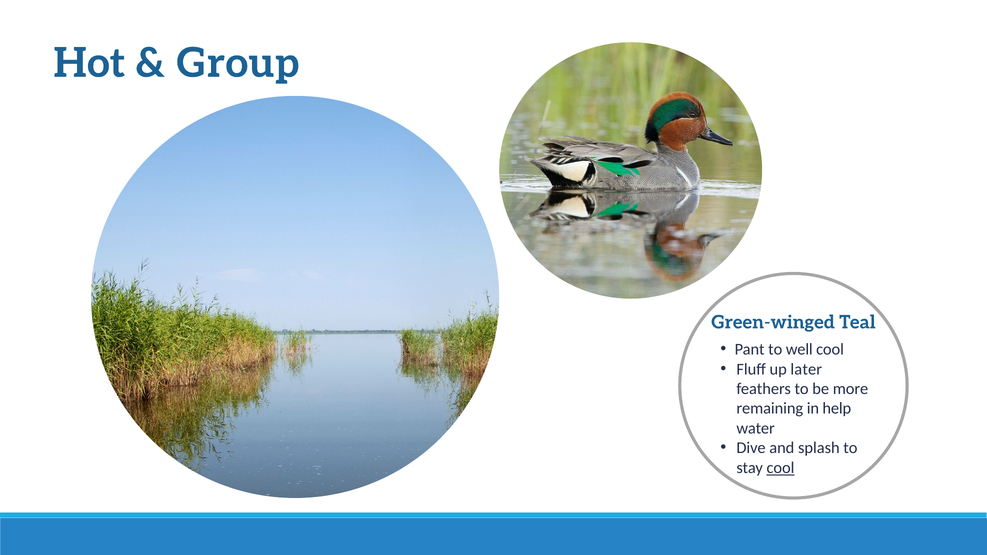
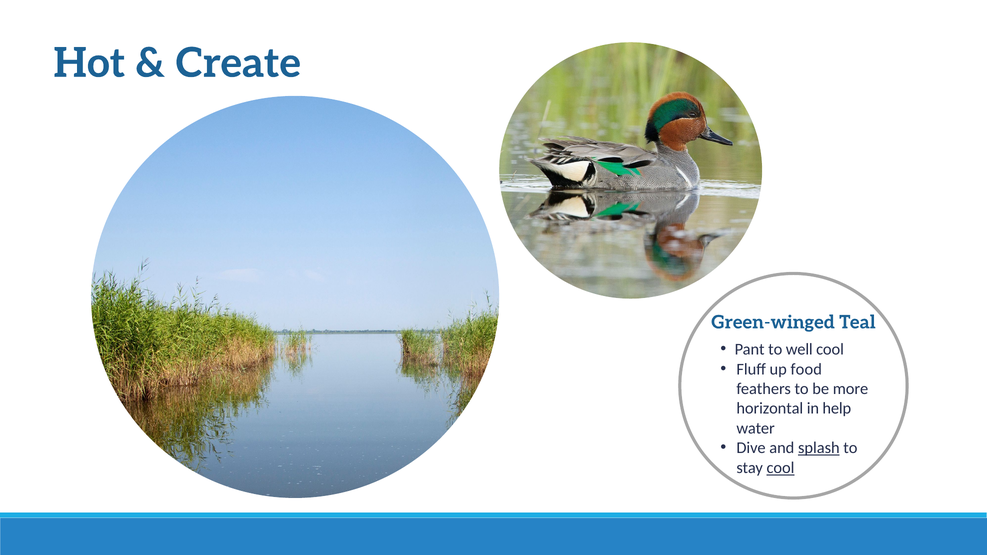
Group: Group -> Create (238, 63)
later: later -> food (806, 369)
remaining: remaining -> horizontal (770, 409)
splash underline: none -> present (819, 448)
